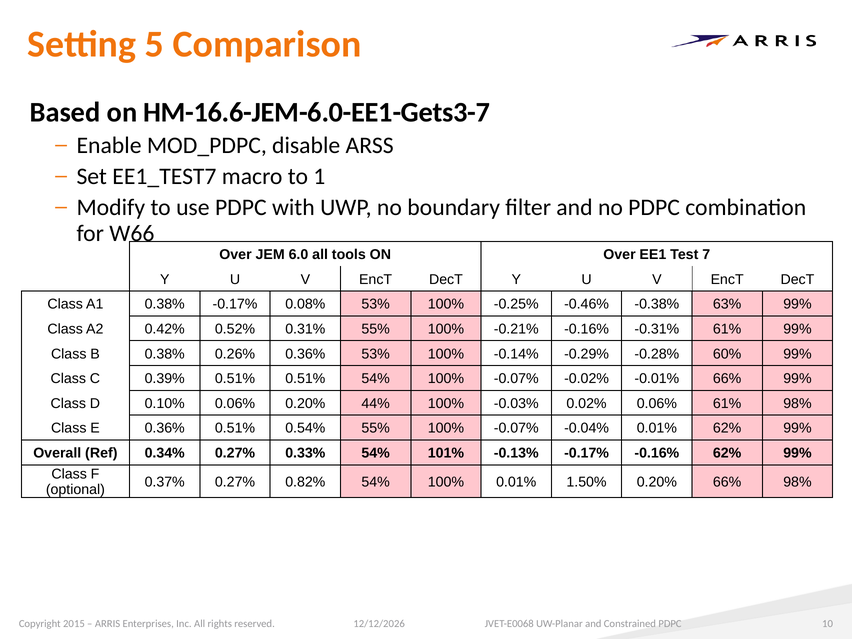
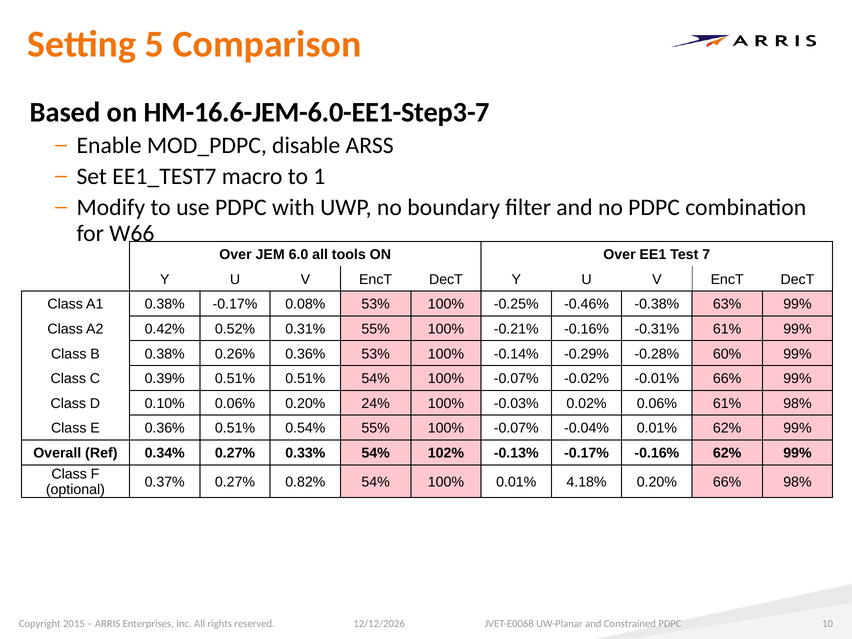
HM-16.6-JEM-6.0-EE1-Gets3-7: HM-16.6-JEM-6.0-EE1-Gets3-7 -> HM-16.6-JEM-6.0-EE1-Step3-7 (317, 112)
44%: 44% -> 24% (376, 403)
101%: 101% -> 102% (446, 453)
1.50%: 1.50% -> 4.18% (587, 482)
